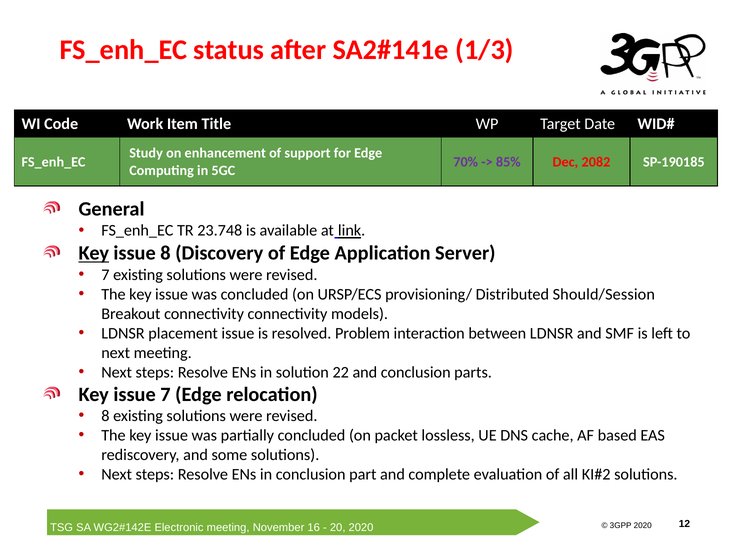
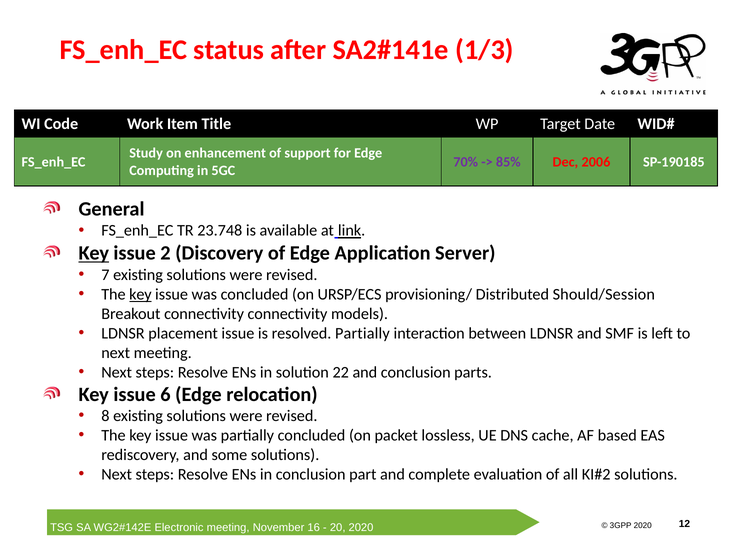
2082: 2082 -> 2006 (596, 162)
issue 8: 8 -> 2 (165, 253)
key underline: none -> present (140, 294)
resolved Problem: Problem -> Partially (362, 333)
issue 7: 7 -> 6 (165, 394)
